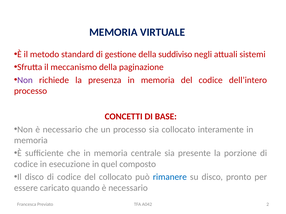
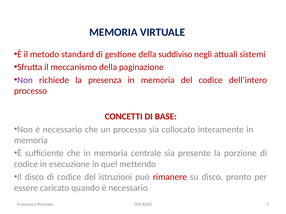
composto: composto -> mettendo (138, 164)
del collocato: collocato -> istruzioni (116, 177)
rimanere colour: blue -> red (170, 177)
